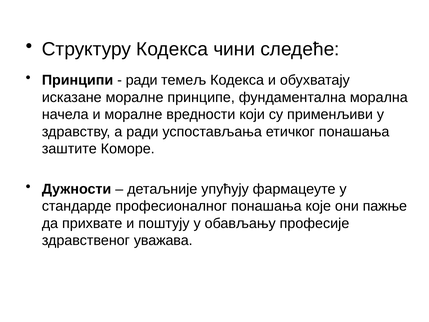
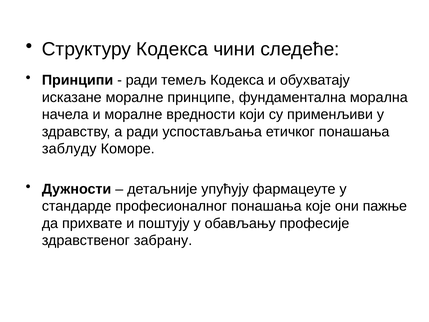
заштите: заштите -> заблуду (69, 149)
уважава: уважава -> забрану (163, 240)
